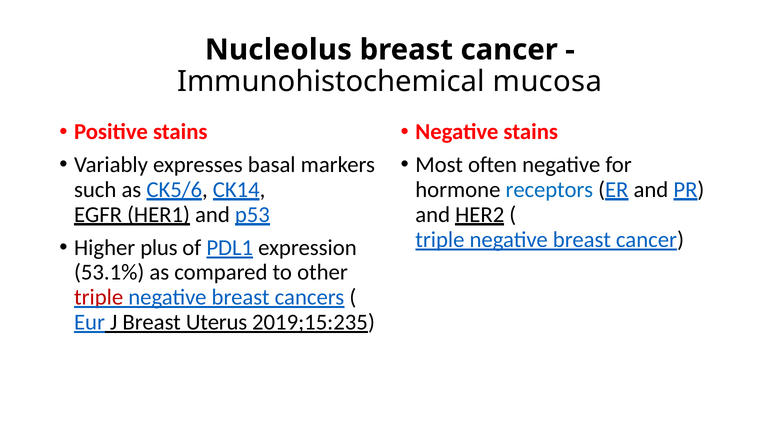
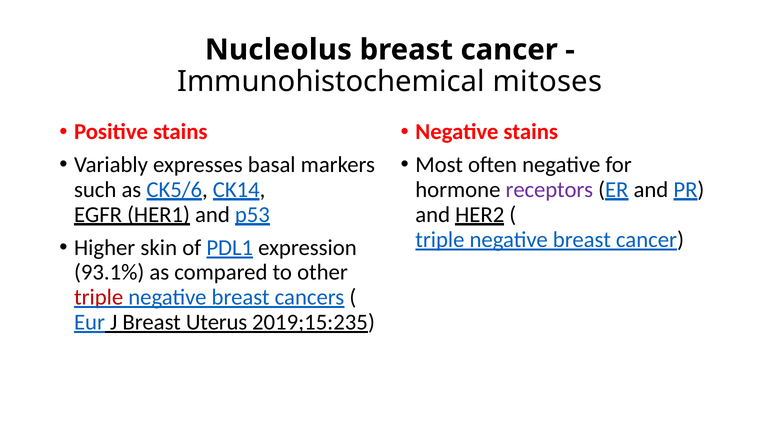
mucosa: mucosa -> mitoses (547, 81)
receptors colour: blue -> purple (549, 189)
plus: plus -> skin (159, 248)
53.1%: 53.1% -> 93.1% (109, 272)
